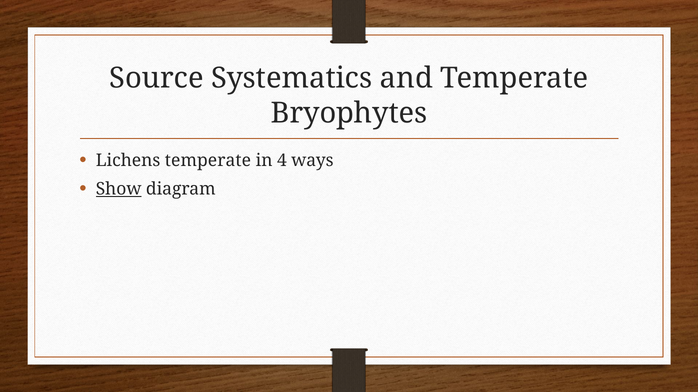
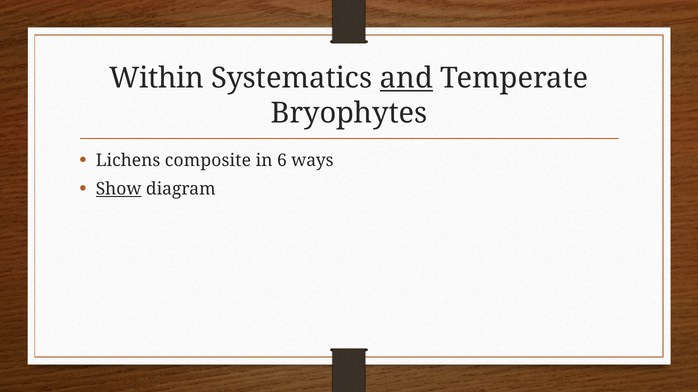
Source: Source -> Within (157, 78)
and underline: none -> present (406, 78)
Lichens temperate: temperate -> composite (208, 161)
4: 4 -> 6 (282, 161)
